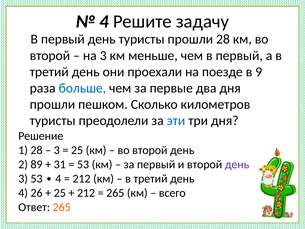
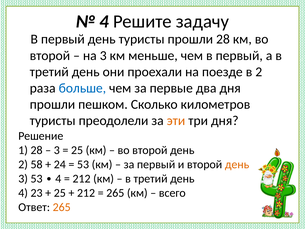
в 9: 9 -> 2 (259, 72)
эти colour: blue -> orange (176, 121)
89: 89 -> 58 (37, 164)
31: 31 -> 24 (60, 164)
день colour: purple -> orange (237, 164)
26: 26 -> 23 (37, 193)
